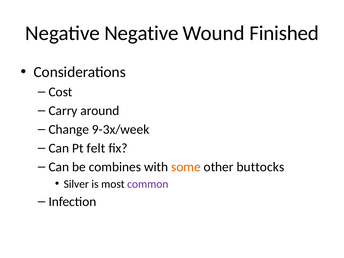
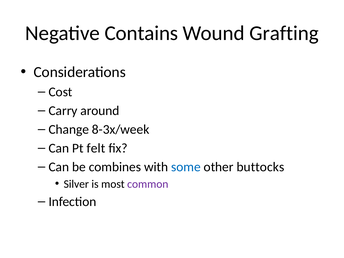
Negative Negative: Negative -> Contains (141, 33)
Finished: Finished -> Grafting (284, 33)
9-3x/week: 9-3x/week -> 8-3x/week (121, 129)
some colour: orange -> blue (186, 167)
